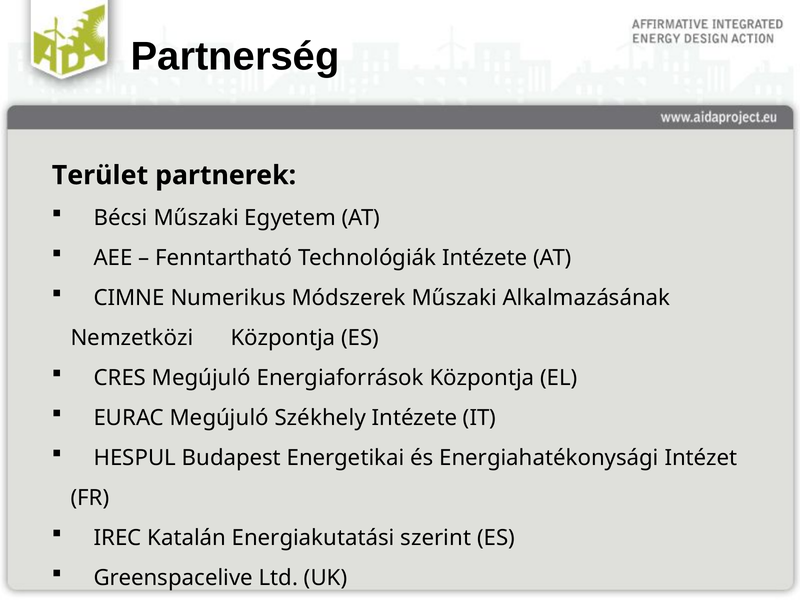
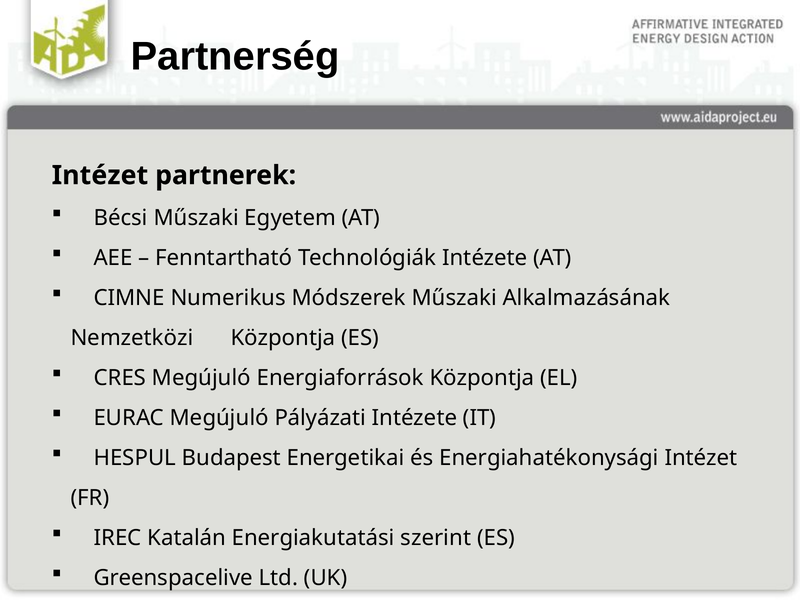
Terület: Terület -> Intézet (100, 175)
Székhely: Székhely -> Pályázati (320, 418)
